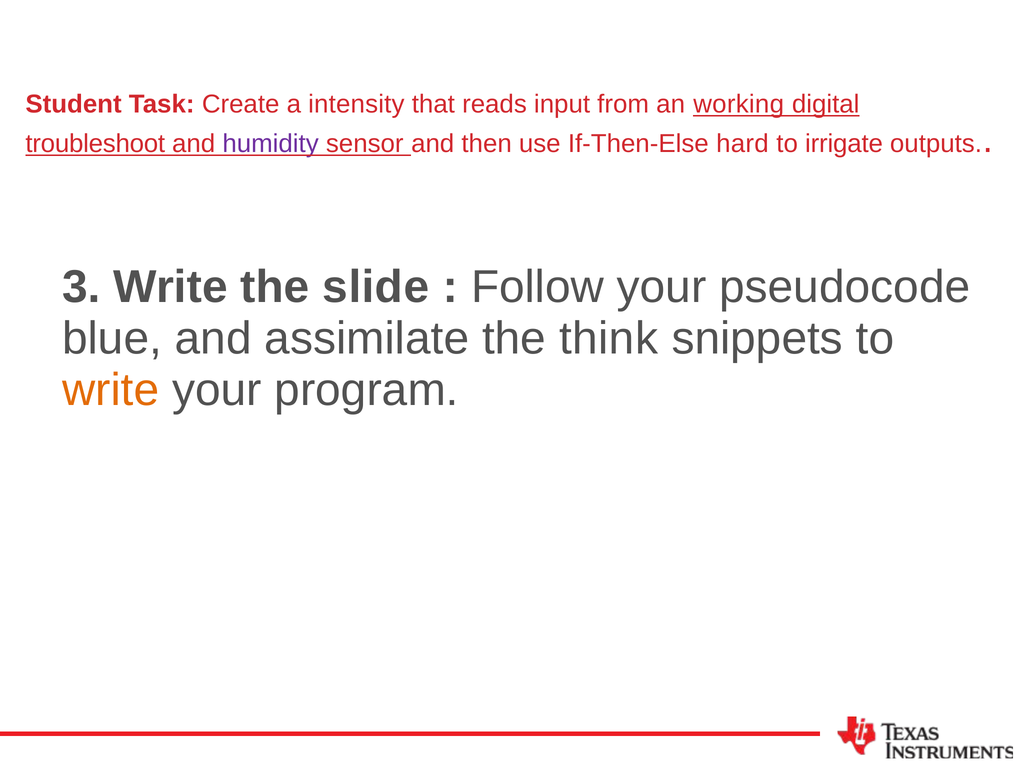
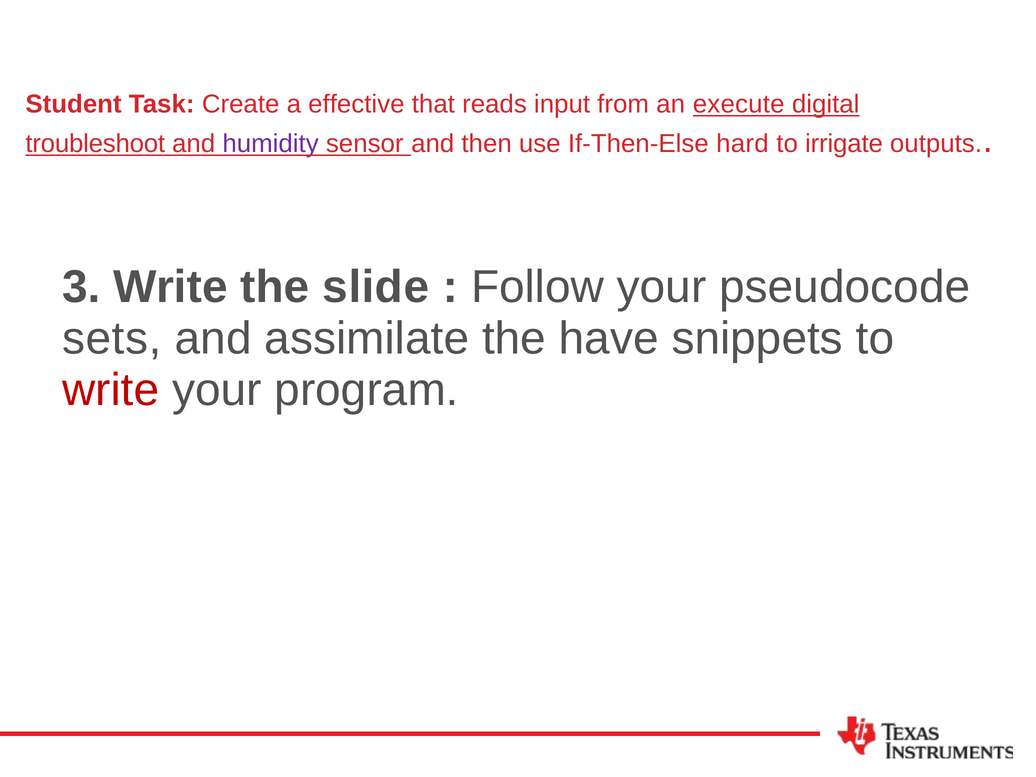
intensity: intensity -> effective (356, 104)
working: working -> execute (739, 104)
blue: blue -> sets (112, 339)
think: think -> have (609, 339)
write colour: orange -> red (111, 390)
